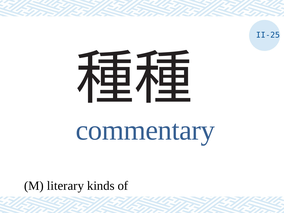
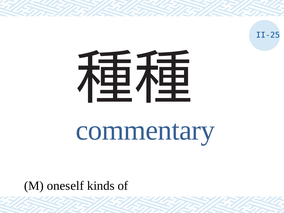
literary: literary -> oneself (65, 186)
